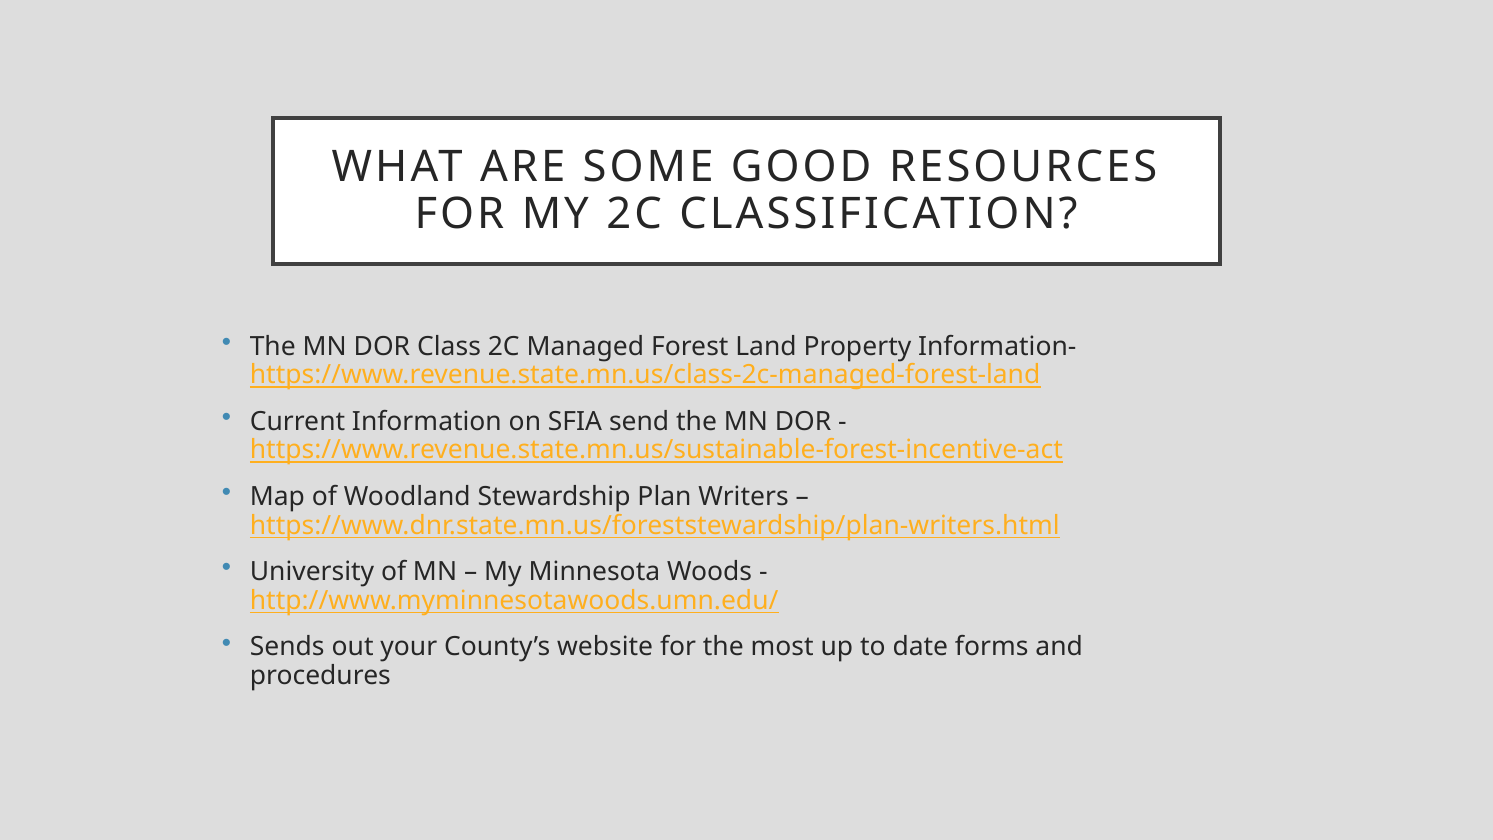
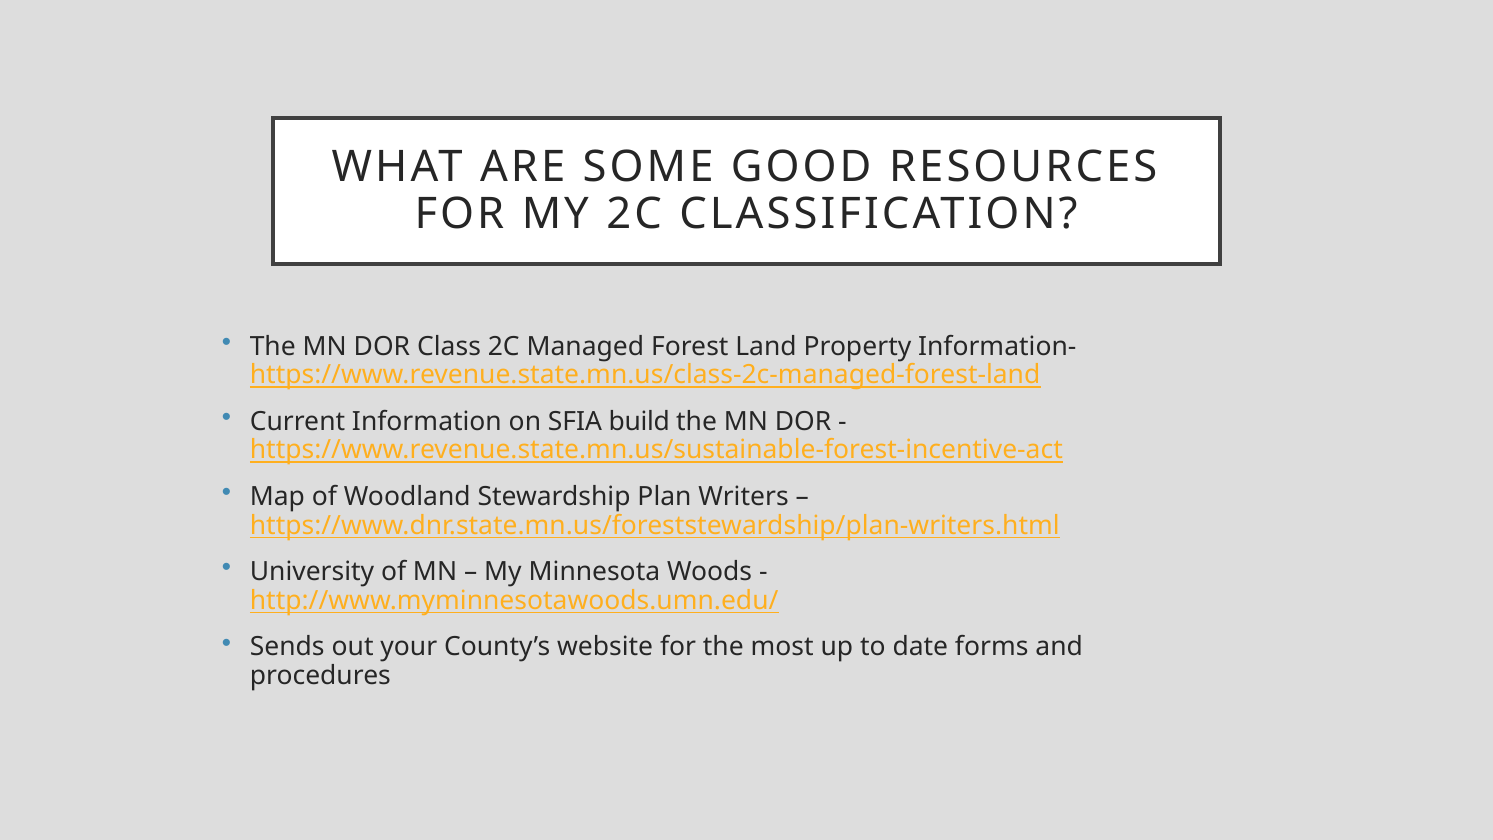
send: send -> build (639, 421)
